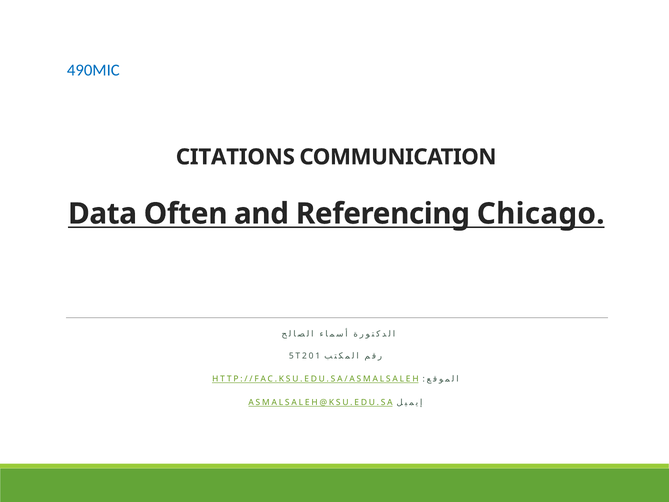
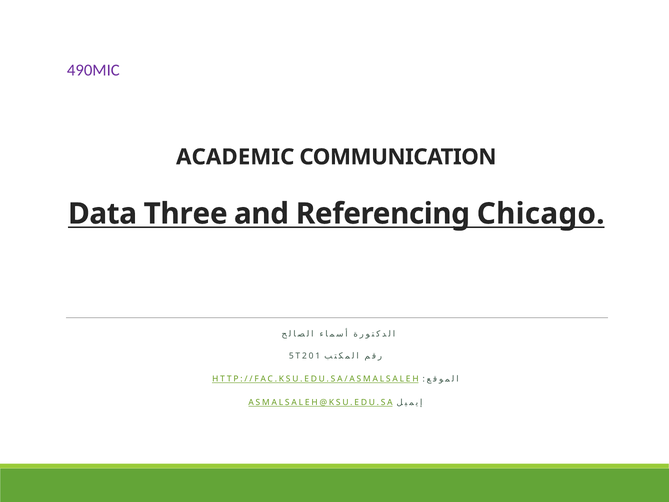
490MIC colour: blue -> purple (93, 70)
CITATIONS: CITATIONS -> ACADEMIC (235, 157)
Often: Often -> Three (186, 214)
